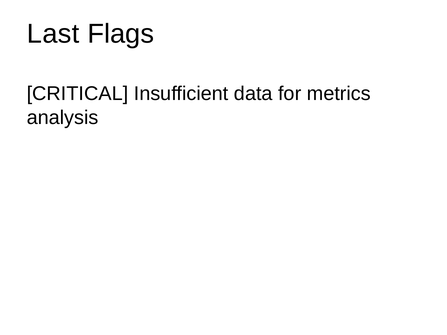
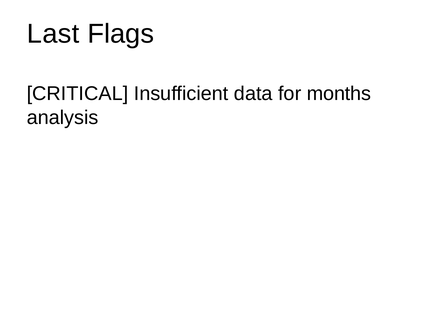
metrics: metrics -> months (339, 94)
